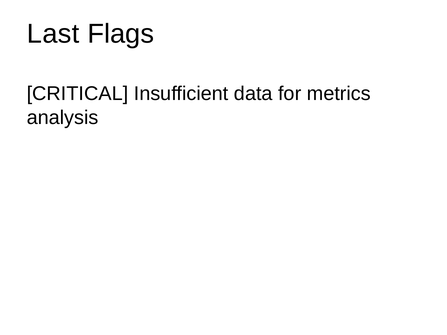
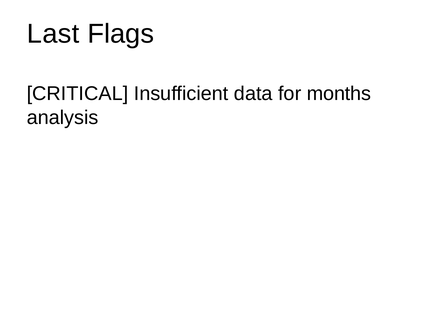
metrics: metrics -> months (339, 94)
